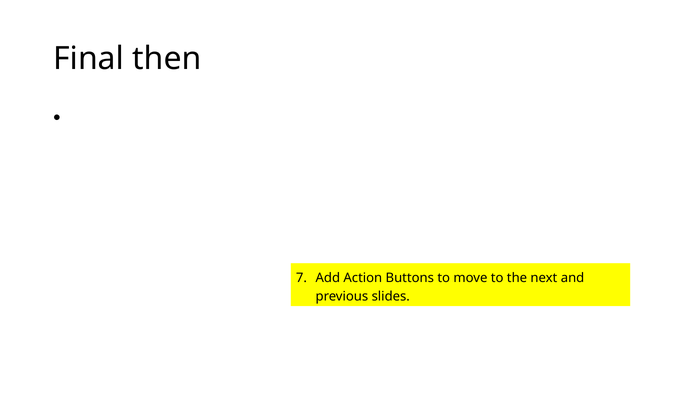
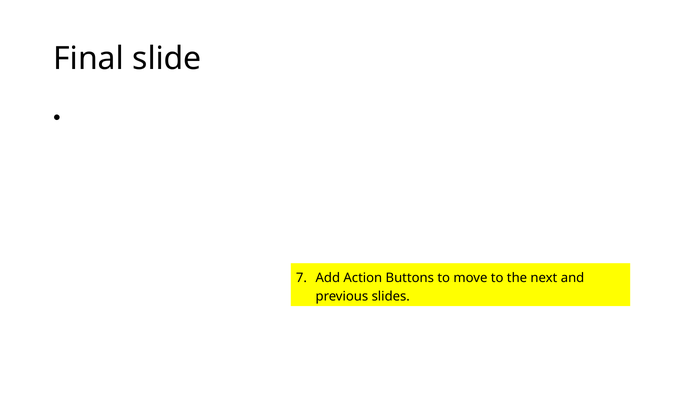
then: then -> slide (167, 59)
